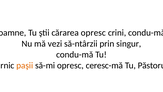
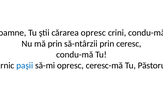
mă vezi: vezi -> prin (55, 43)
prin singur: singur -> ceresc (129, 43)
paşii colour: orange -> blue (25, 65)
